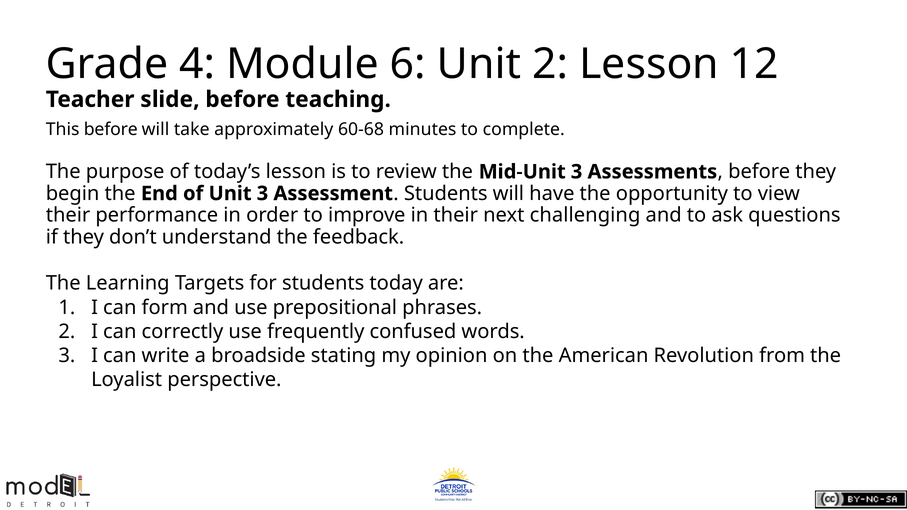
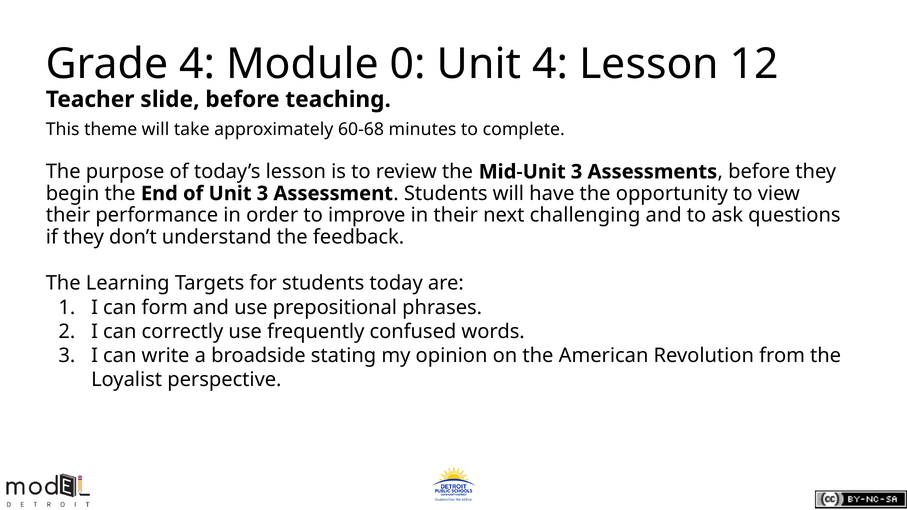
6: 6 -> 0 (408, 64)
Unit 2: 2 -> 4 (550, 64)
This before: before -> theme (111, 130)
